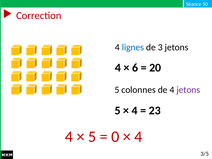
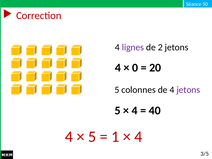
lignes colour: blue -> purple (133, 47)
3: 3 -> 2 (160, 47)
6: 6 -> 0 (135, 68)
23: 23 -> 40 (155, 111)
0: 0 -> 1 (115, 137)
